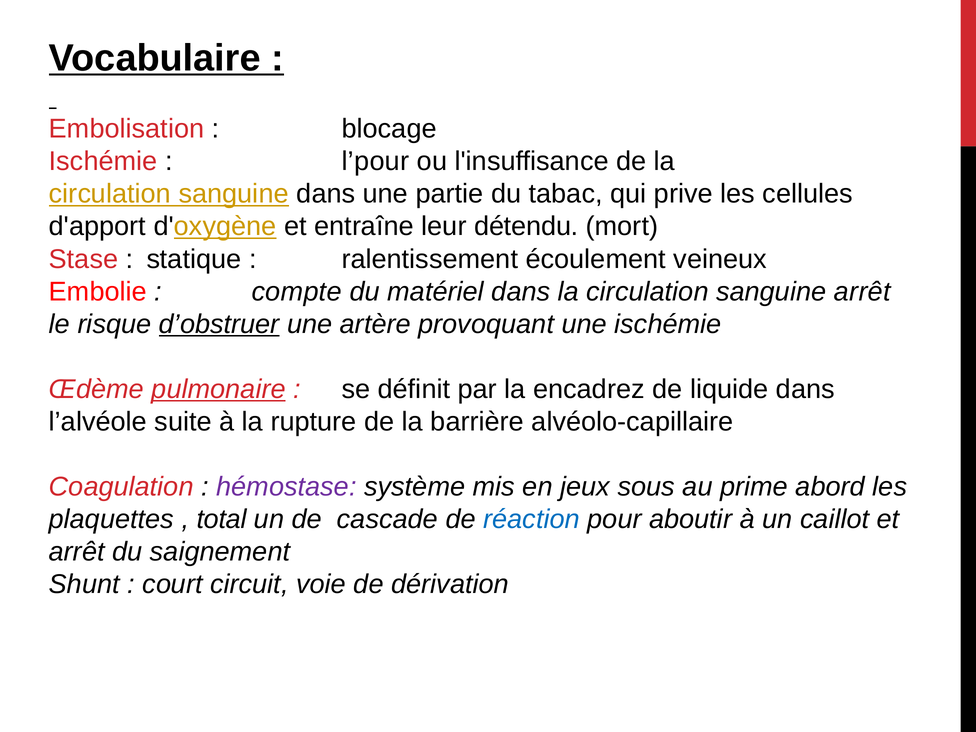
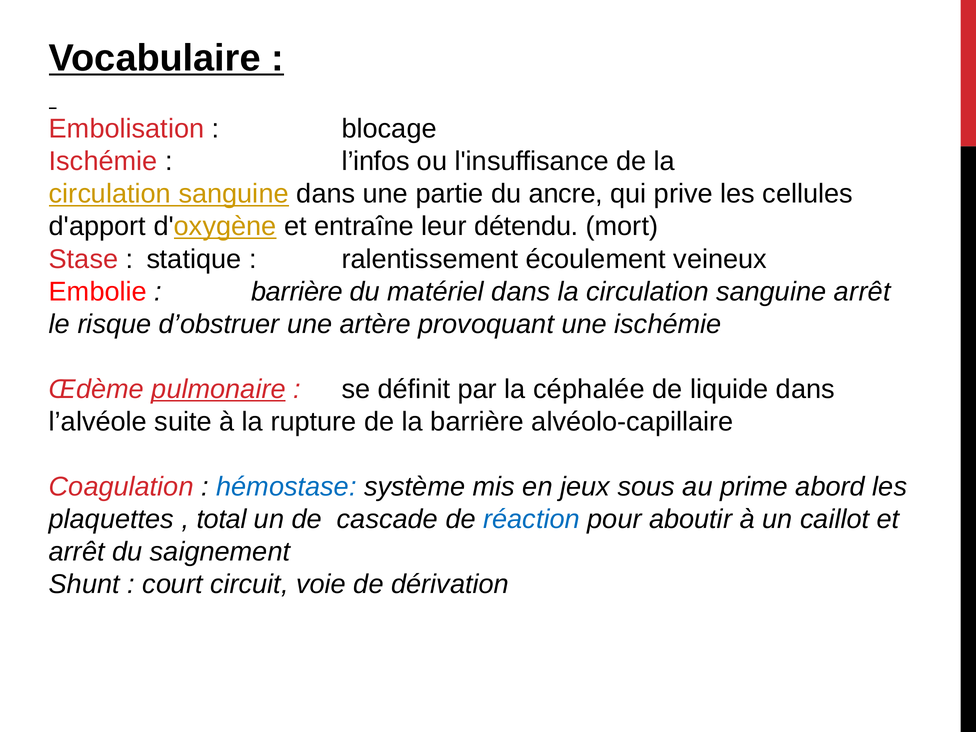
l’pour: l’pour -> l’infos (376, 161)
tabac: tabac -> ancre (566, 194)
compte: compte -> barrière (297, 292)
d’obstruer underline: present -> none (219, 324)
encadrez: encadrez -> céphalée (589, 389)
hémostase colour: purple -> blue (286, 487)
